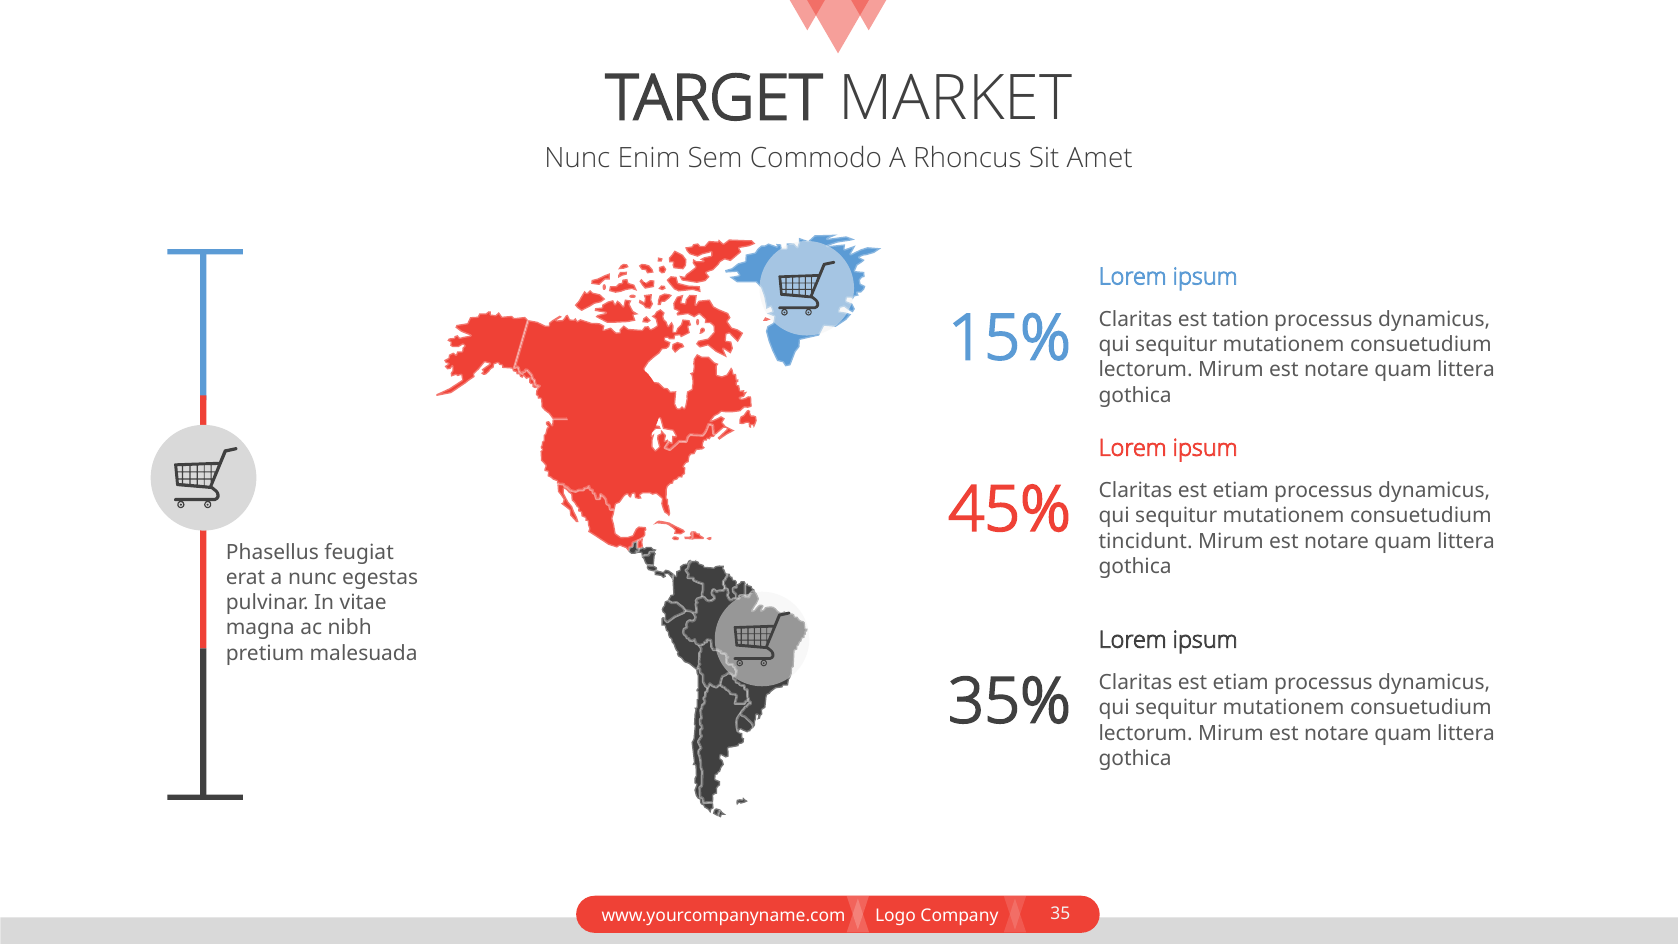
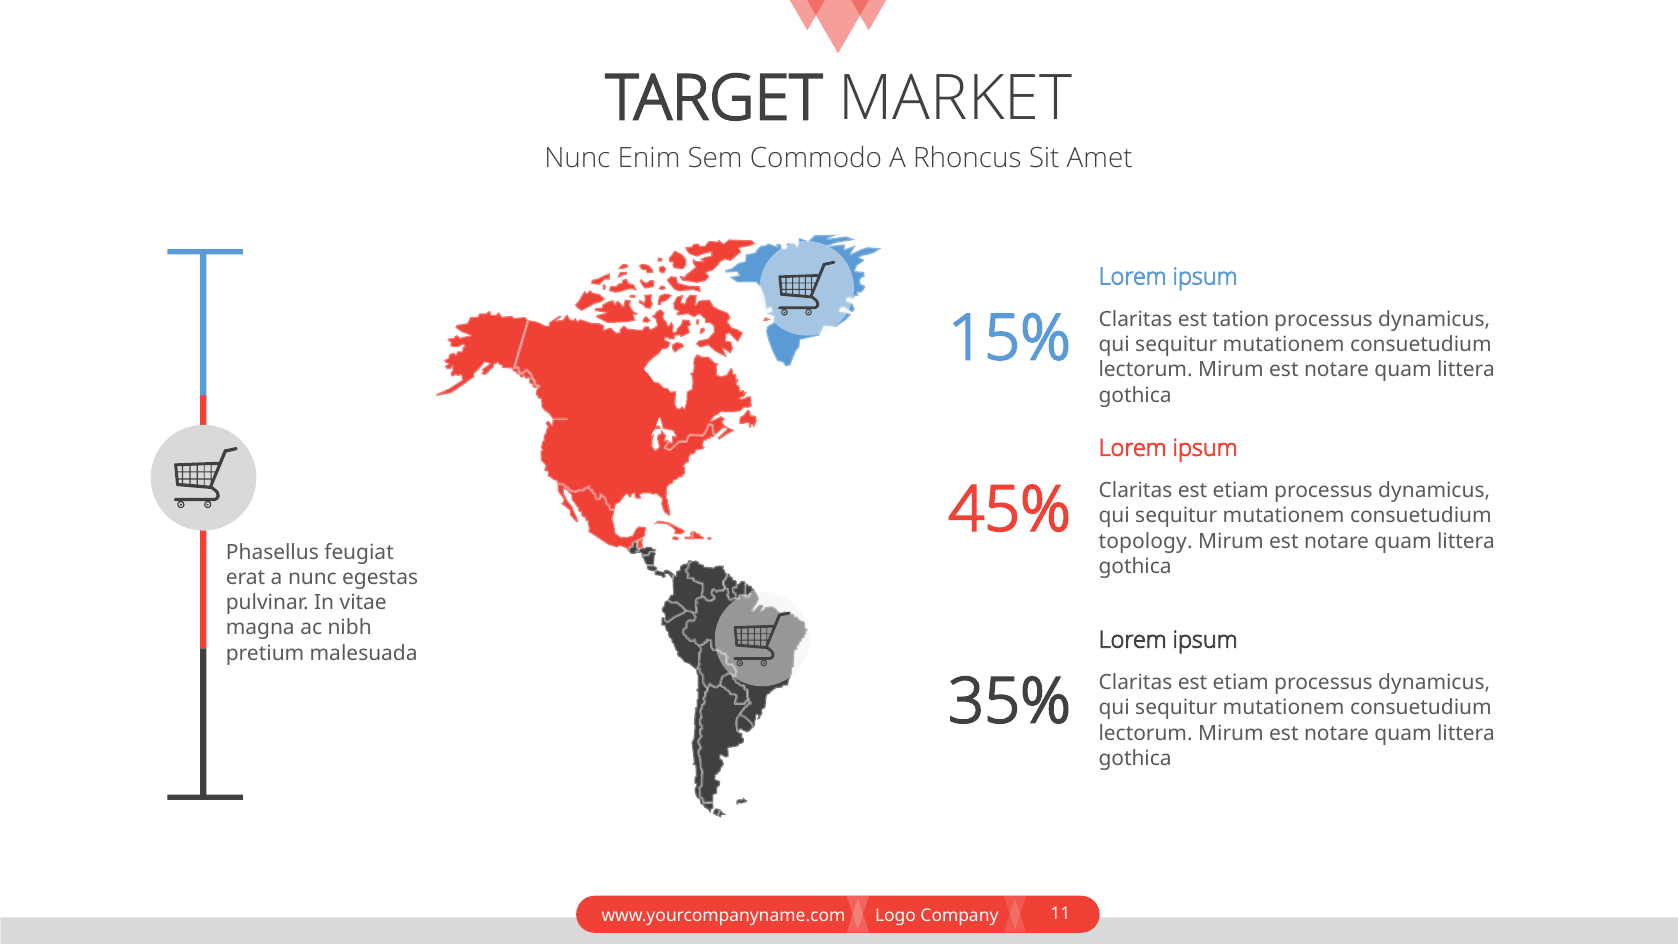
tincidunt: tincidunt -> topology (1146, 541)
35: 35 -> 11 (1060, 914)
